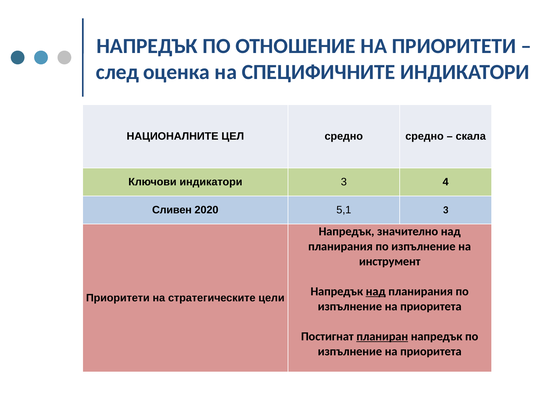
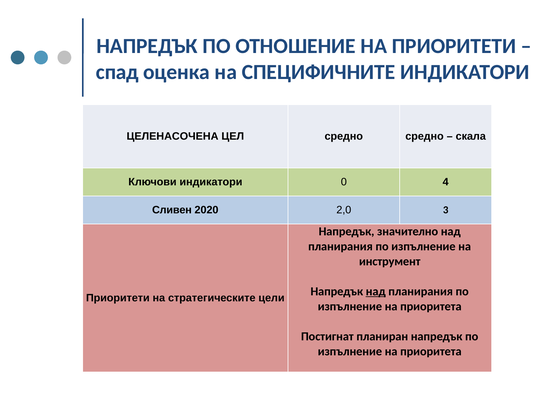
след: след -> спад (117, 72)
НАЦИОНАЛНИТЕ: НАЦИОНАЛНИТЕ -> ЦЕЛЕНАСОЧЕНА (173, 136)
индикатори 3: 3 -> 0 (344, 182)
5,1: 5,1 -> 2,0 (344, 210)
планиран underline: present -> none (382, 336)
